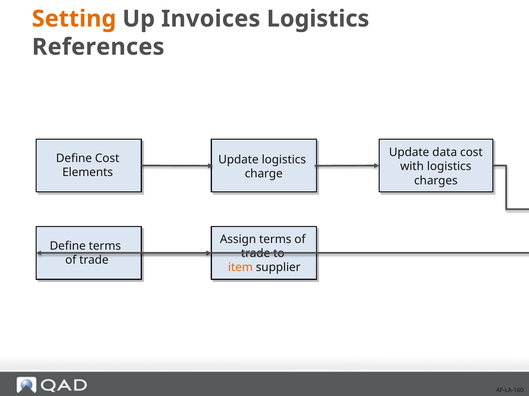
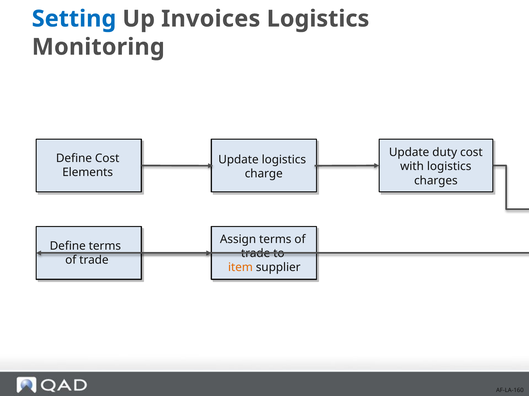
Setting colour: orange -> blue (74, 19)
References: References -> Monitoring (98, 47)
data: data -> duty (445, 153)
